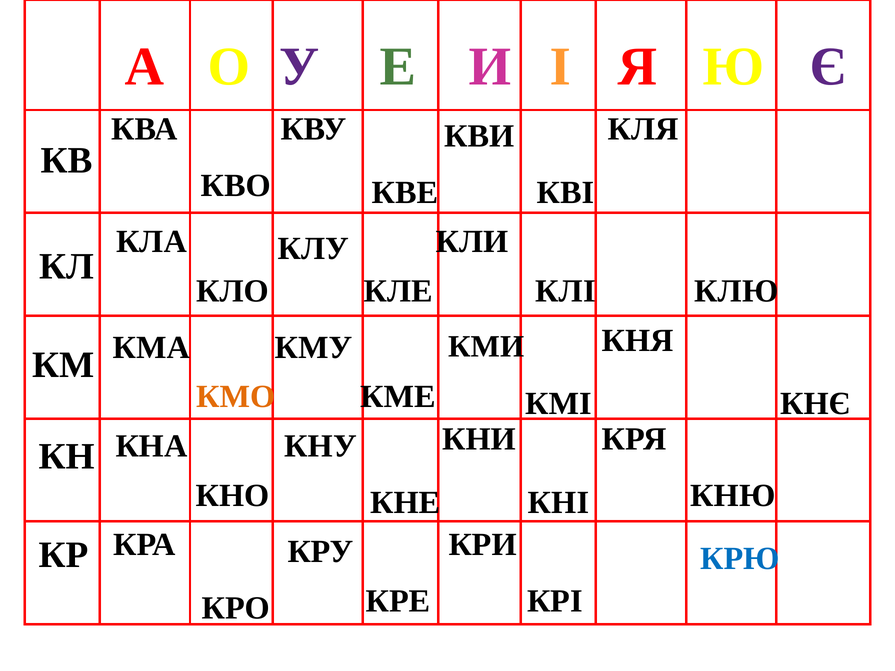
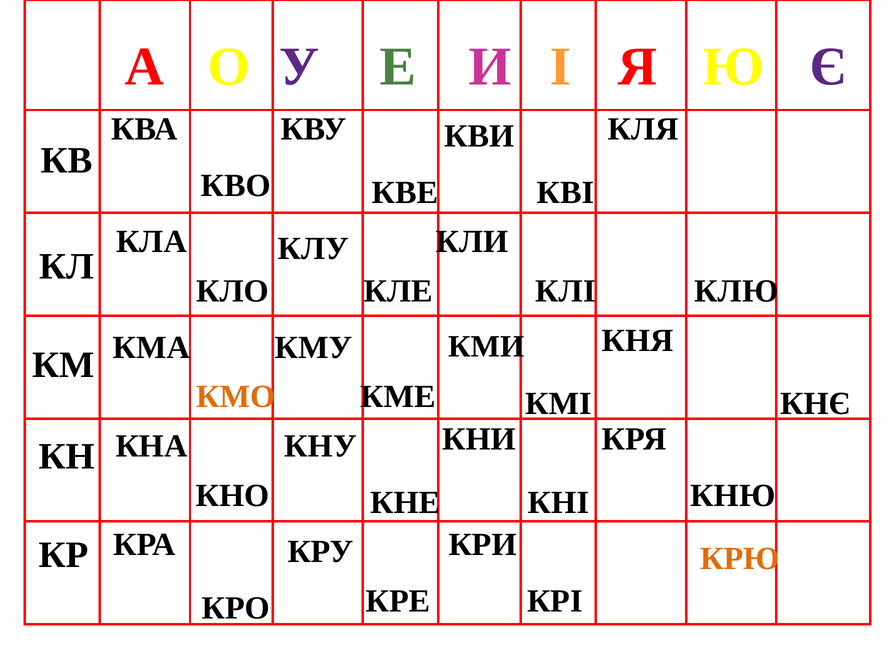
КРЮ colour: blue -> orange (740, 559)
